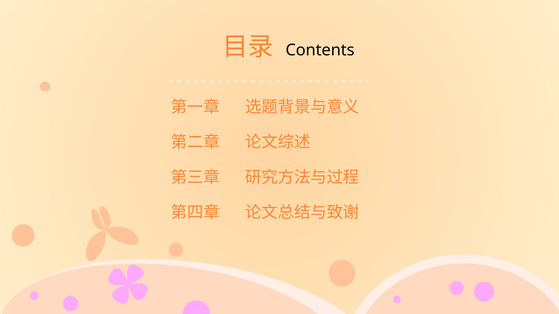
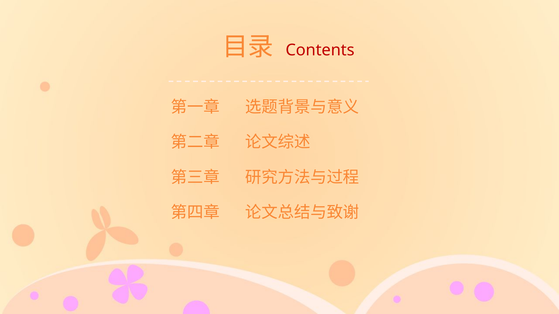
Contents colour: black -> red (320, 50)
